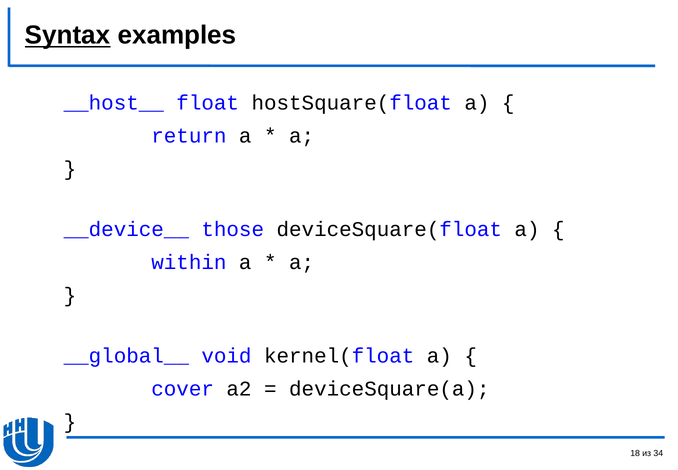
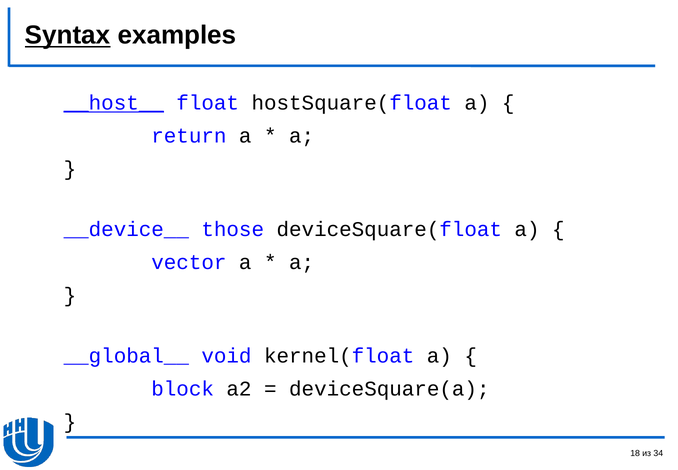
__host__ underline: none -> present (114, 103)
within: within -> vector (189, 262)
cover: cover -> block (183, 389)
